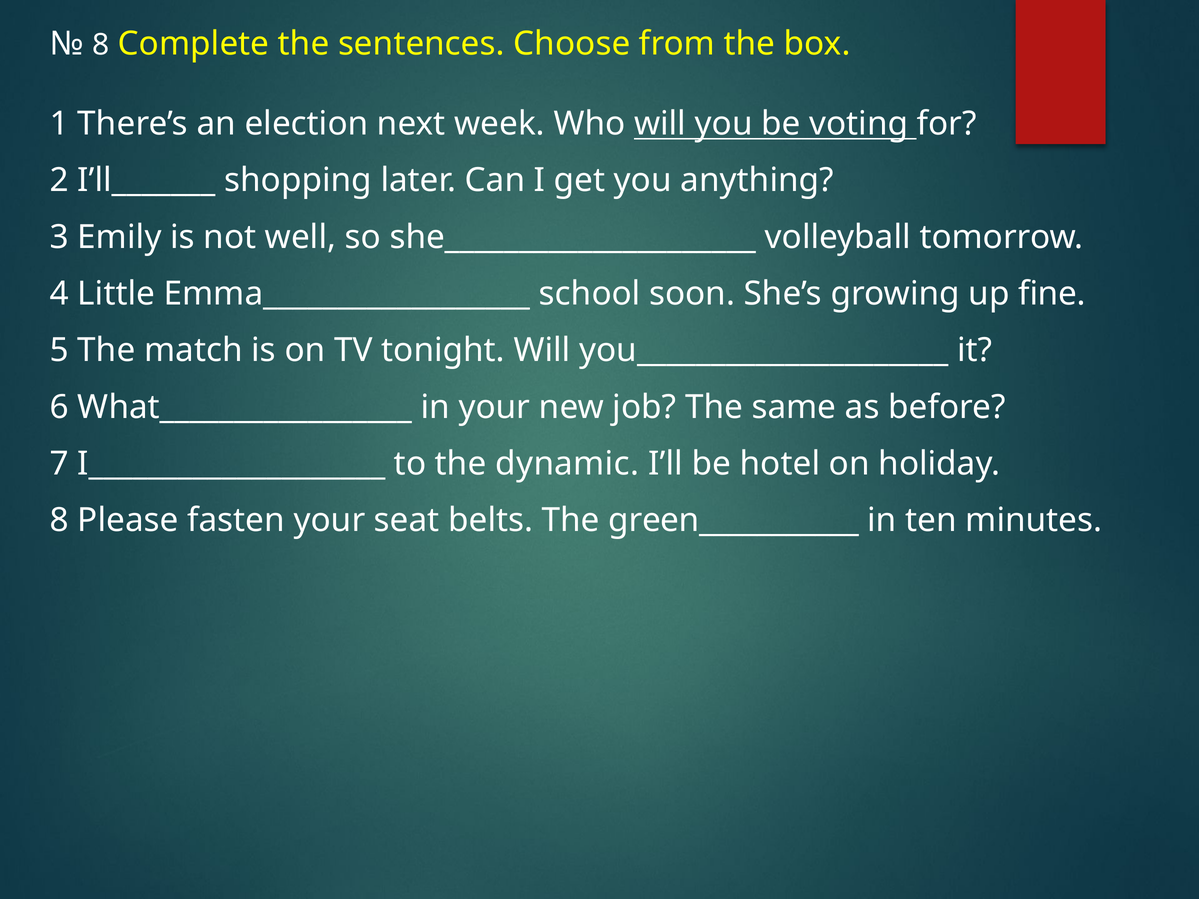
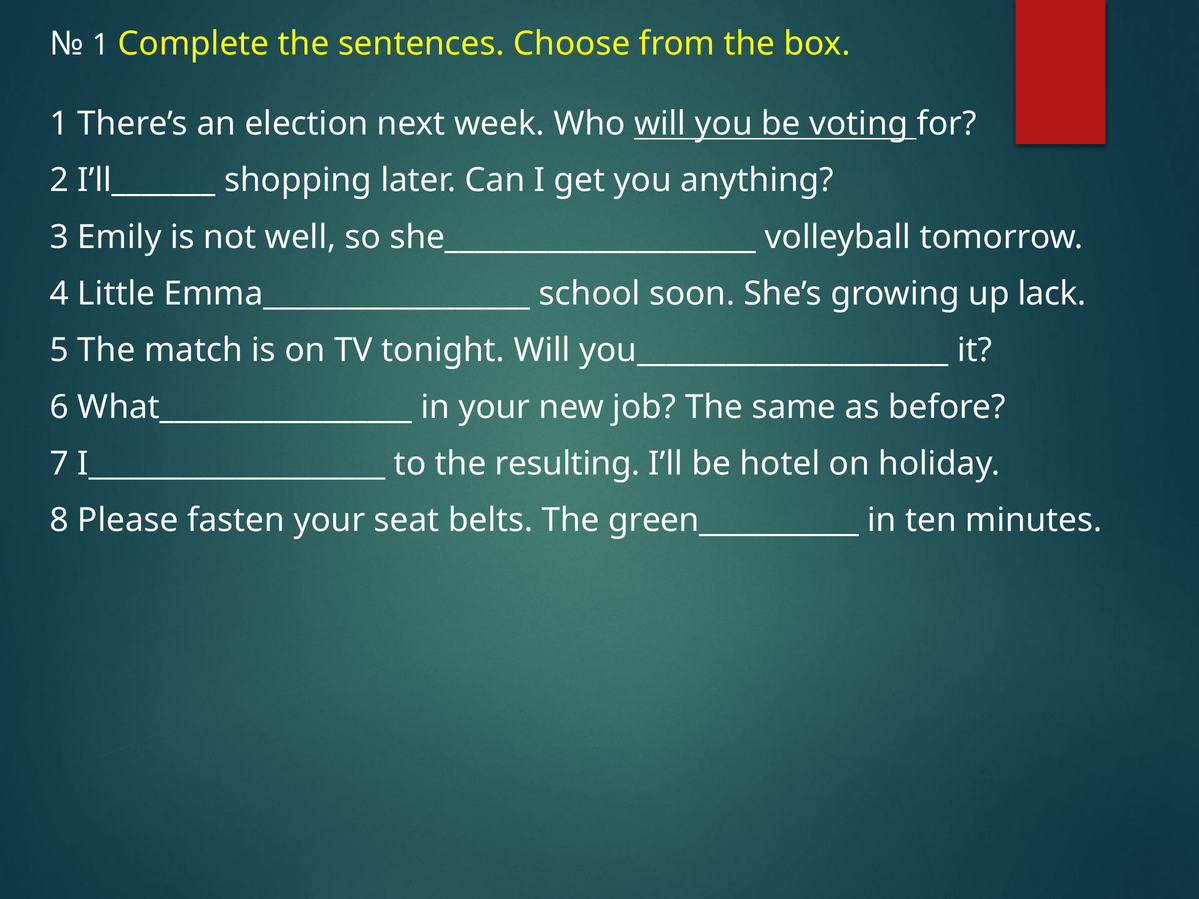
8: 8 -> 1 (101, 45)
fine: fine -> lack (1052, 294)
dynamic: dynamic -> resulting (568, 464)
